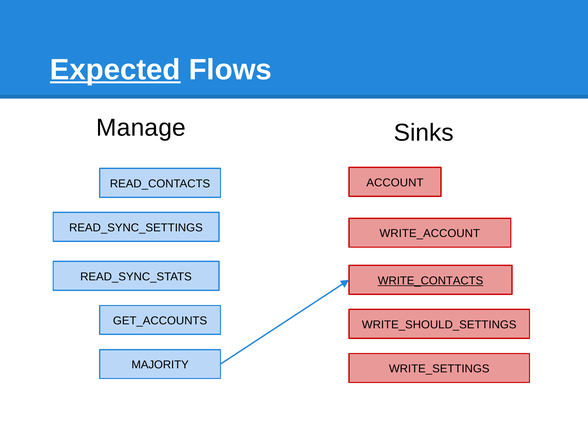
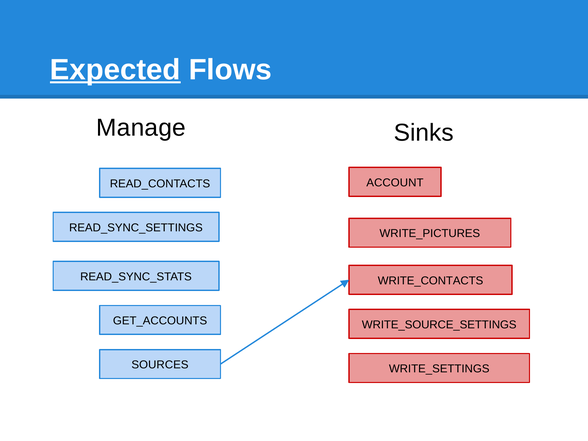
WRITE_ACCOUNT: WRITE_ACCOUNT -> WRITE_PICTURES (430, 234)
WRITE_CONTACTS underline: present -> none (431, 281)
WRITE_SHOULD_SETTINGS: WRITE_SHOULD_SETTINGS -> WRITE_SOURCE_SETTINGS (439, 325)
MAJORITY: MAJORITY -> SOURCES (160, 365)
